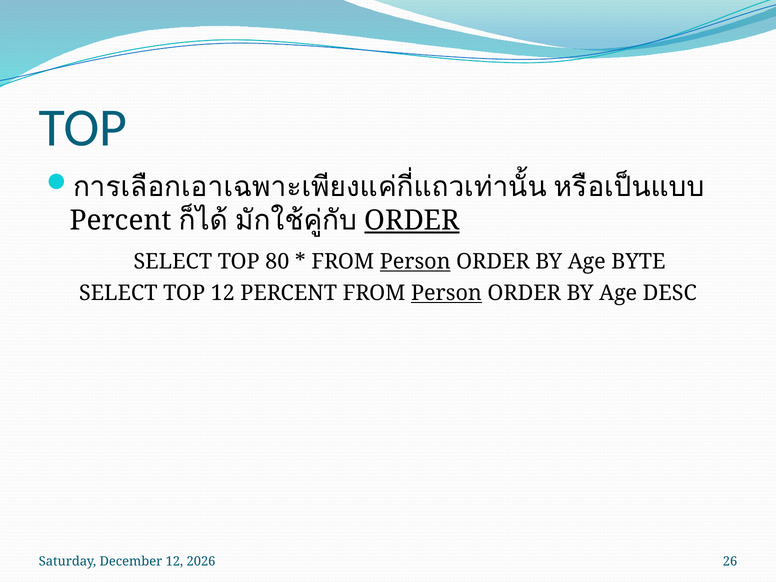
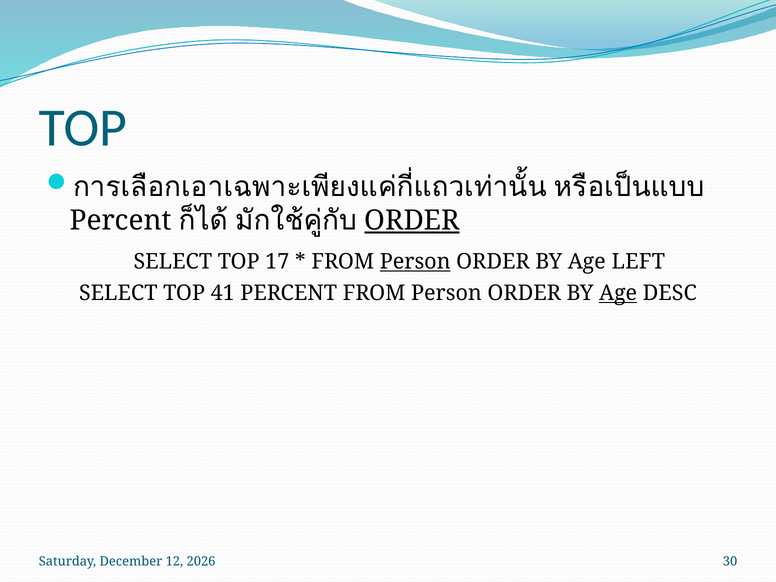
80: 80 -> 17 (277, 262)
BYTE: BYTE -> LEFT (638, 262)
TOP 12: 12 -> 41 (223, 293)
Person underline: present -> none (446, 293)
Age underline: none -> present (618, 293)
26: 26 -> 30 (730, 561)
